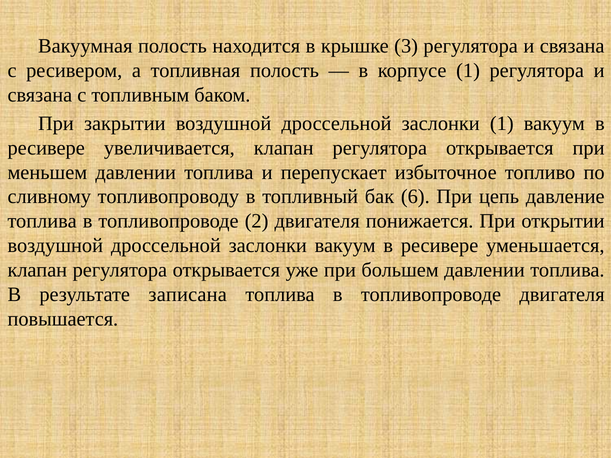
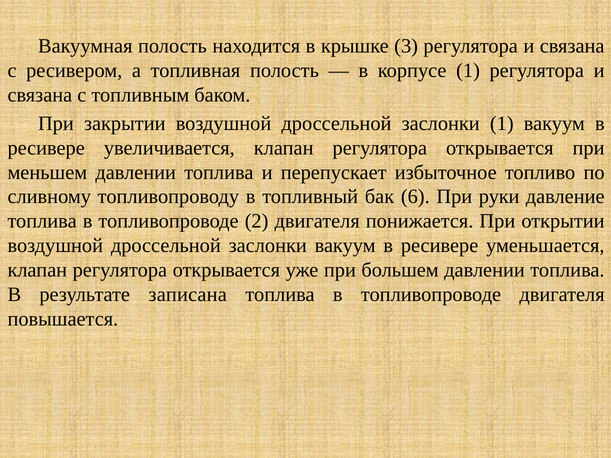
цепь: цепь -> руки (499, 197)
